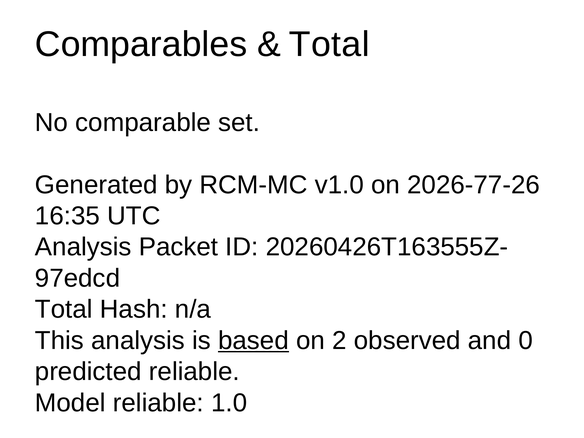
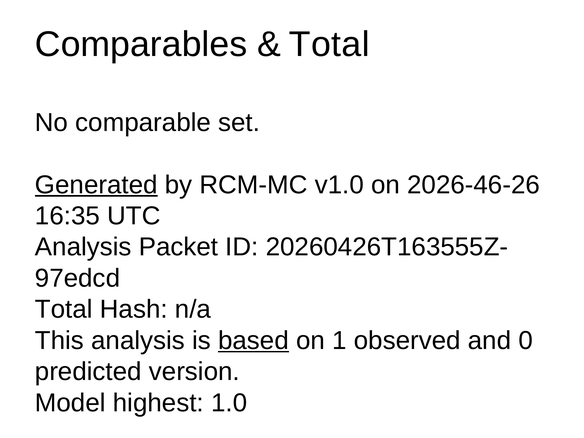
Generated underline: none -> present (96, 185)
2026-77-26: 2026-77-26 -> 2026-46-26 (474, 185)
2: 2 -> 1 (339, 341)
predicted reliable: reliable -> version (194, 372)
Model reliable: reliable -> highest (158, 403)
